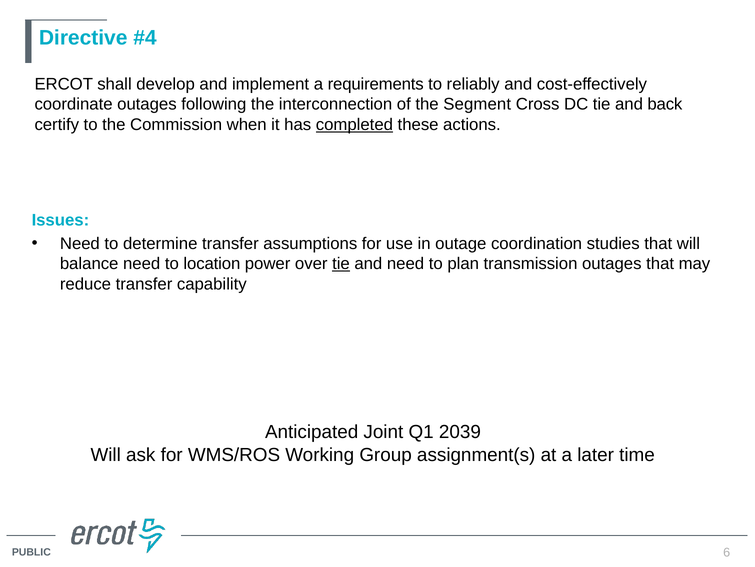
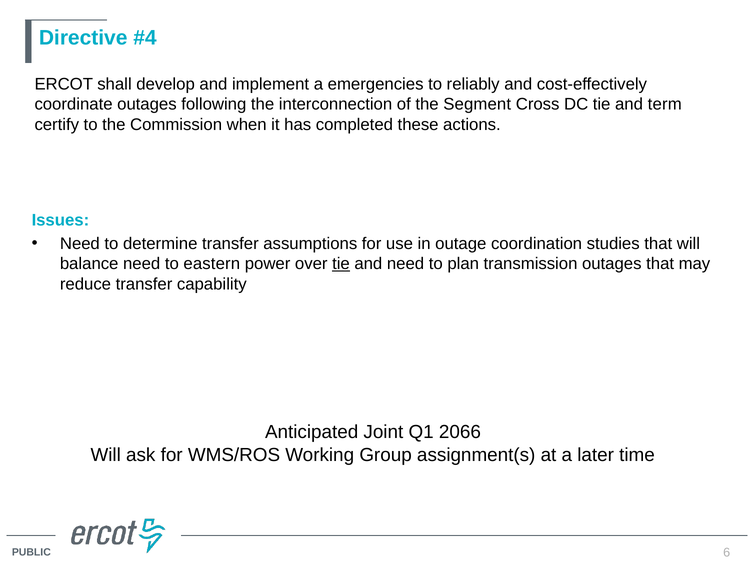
requirements: requirements -> emergencies (376, 84)
back: back -> term (665, 104)
completed underline: present -> none (354, 124)
location: location -> eastern (212, 264)
2039: 2039 -> 2066 (460, 432)
